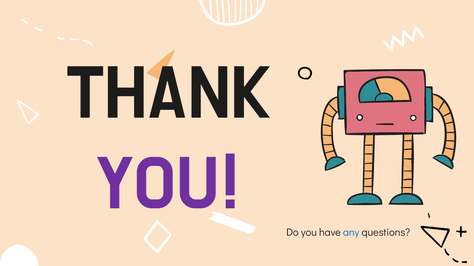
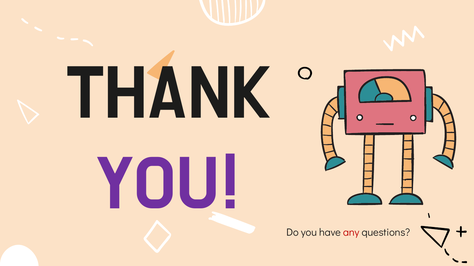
any colour: blue -> red (351, 233)
